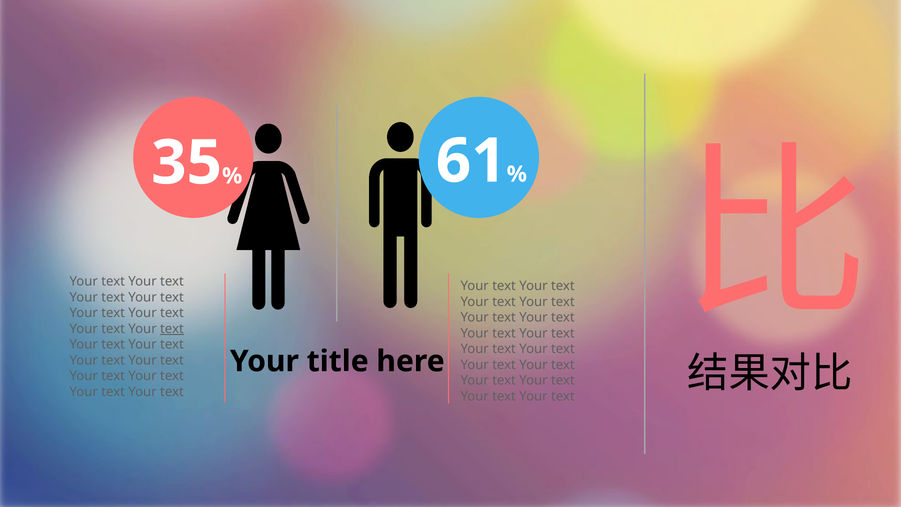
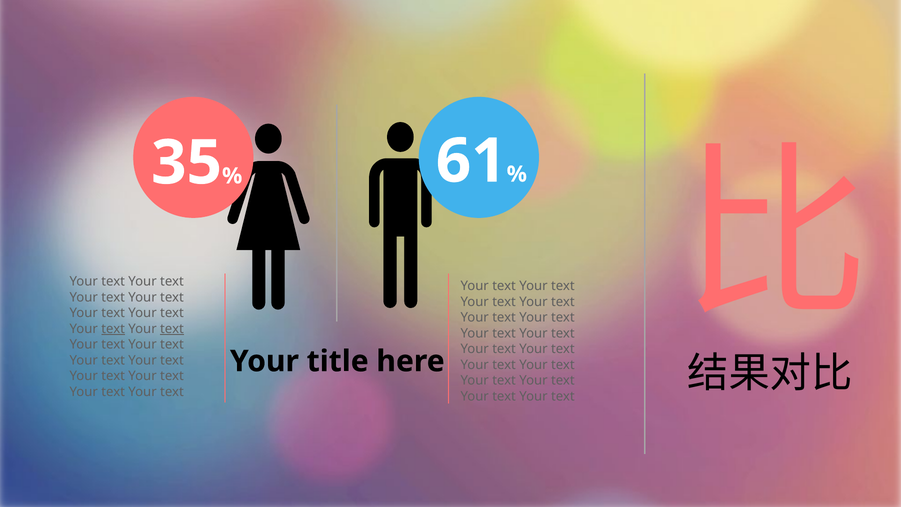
text underline: none -> present (113, 329)
